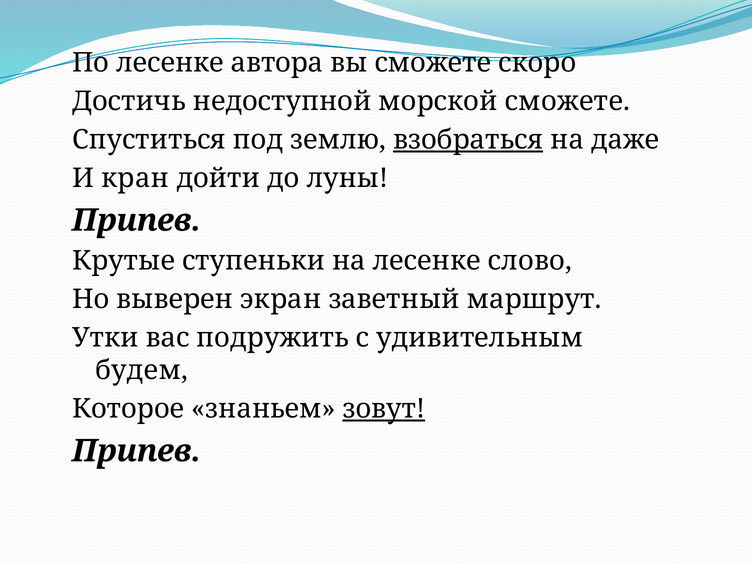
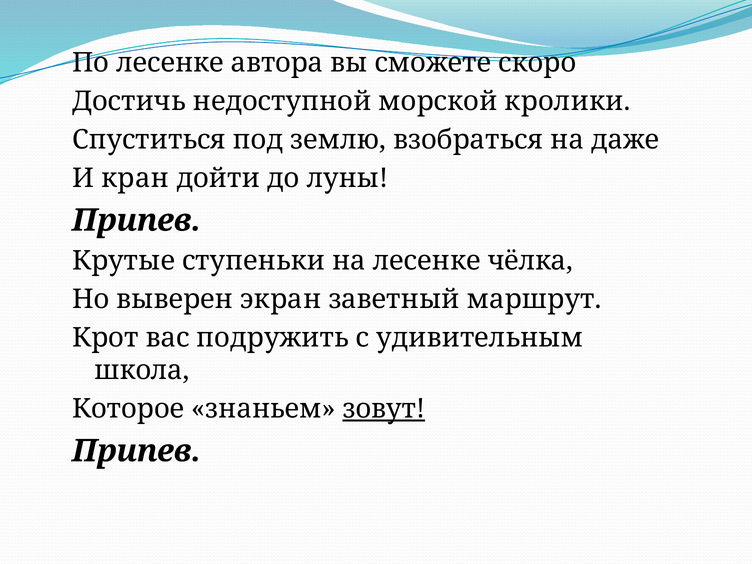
морской сможете: сможете -> кролики (568, 101)
взобраться underline: present -> none (468, 140)
слово: слово -> чёлка (530, 261)
Утки: Утки -> Крот (105, 338)
будем: будем -> школа (142, 370)
